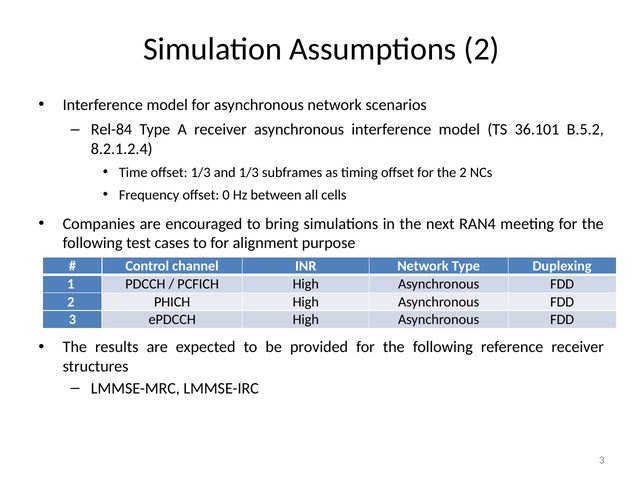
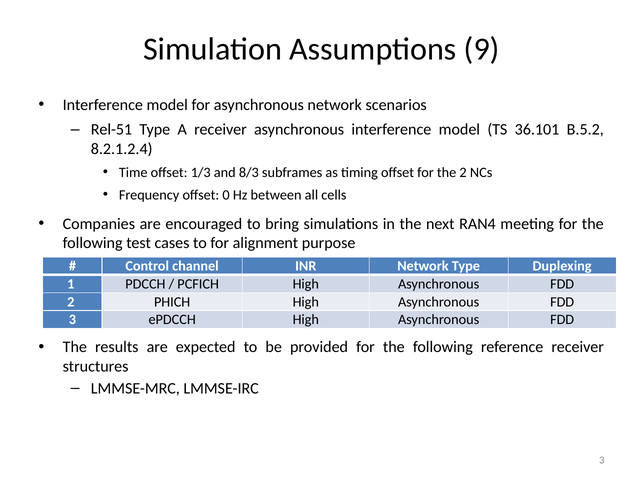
Assumptions 2: 2 -> 9 (482, 49)
Rel-84: Rel-84 -> Rel-51 (111, 130)
and 1/3: 1/3 -> 8/3 (249, 172)
